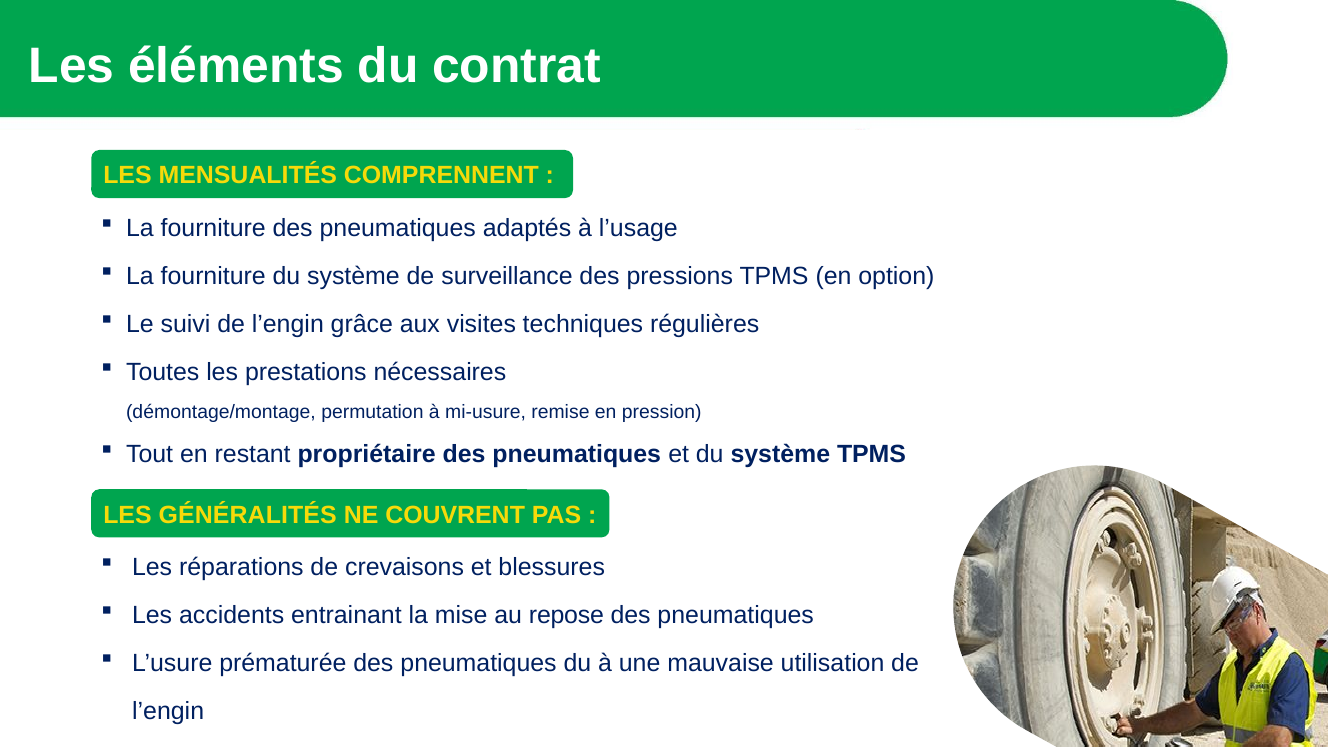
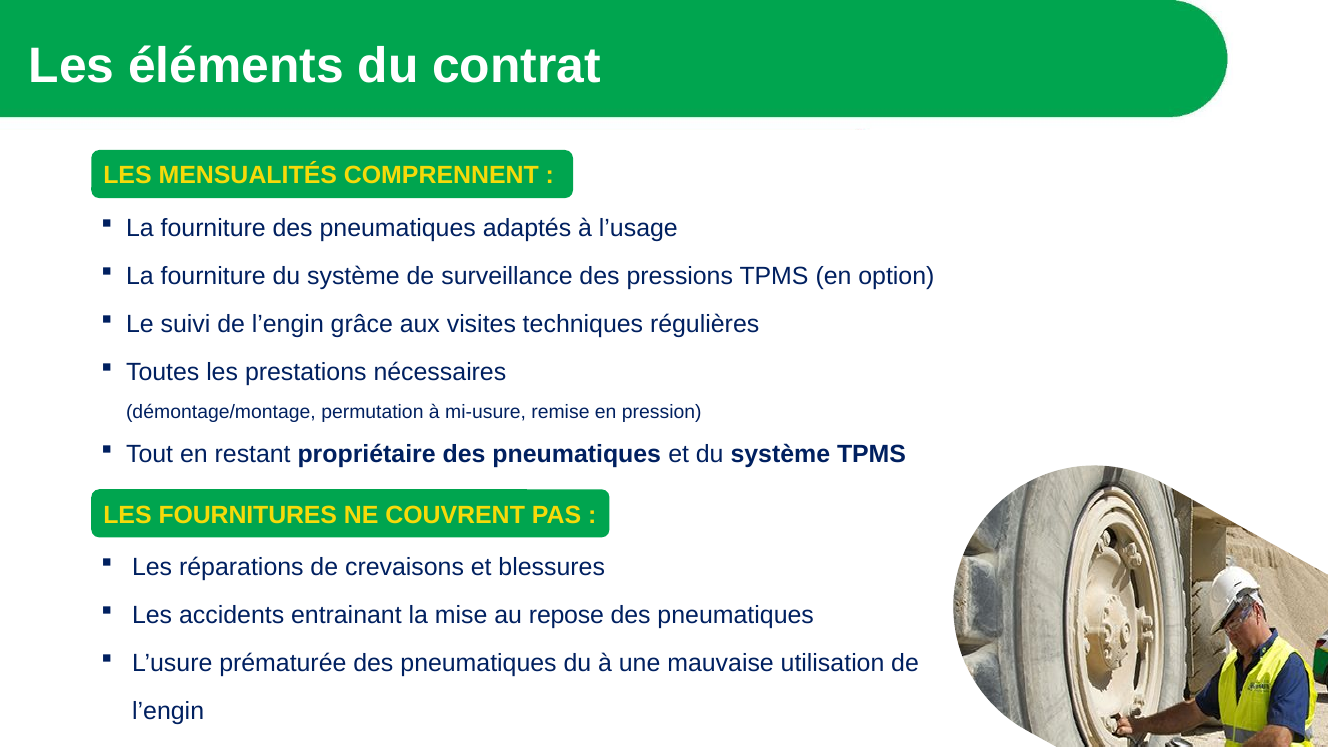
GÉNÉRALITÉS: GÉNÉRALITÉS -> FOURNITURES (248, 515)
